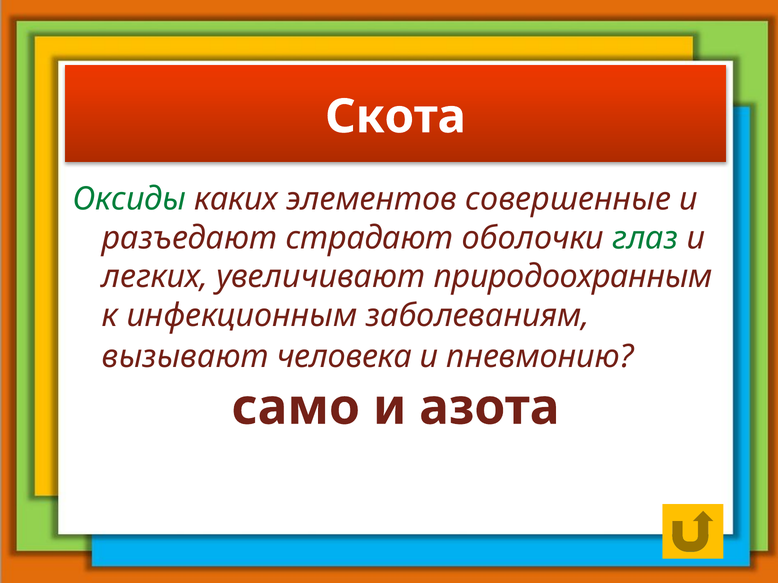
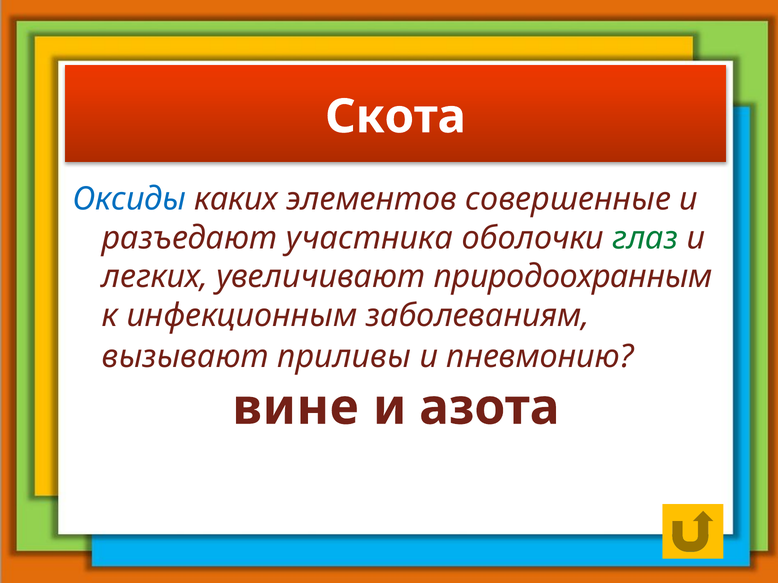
Оксиды colour: green -> blue (129, 199)
страдают: страдают -> участника (369, 238)
человека: человека -> приливы (344, 357)
само: само -> вине (296, 408)
